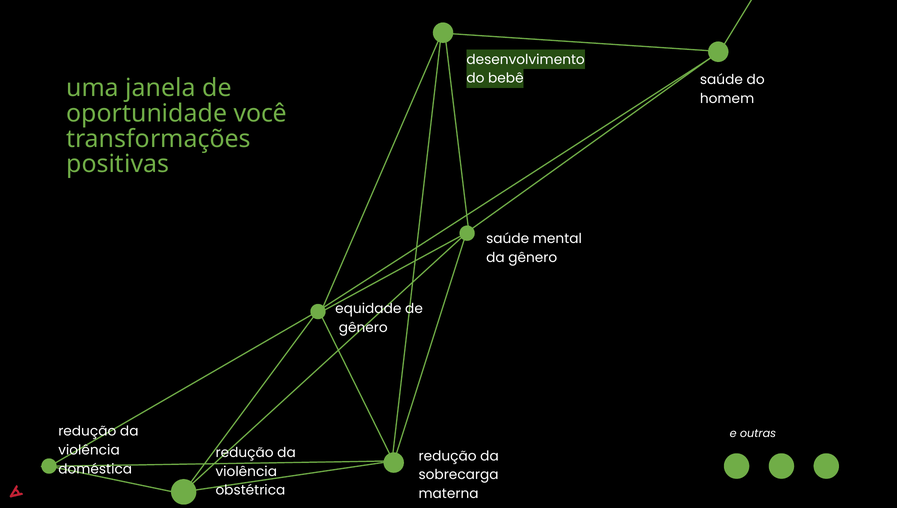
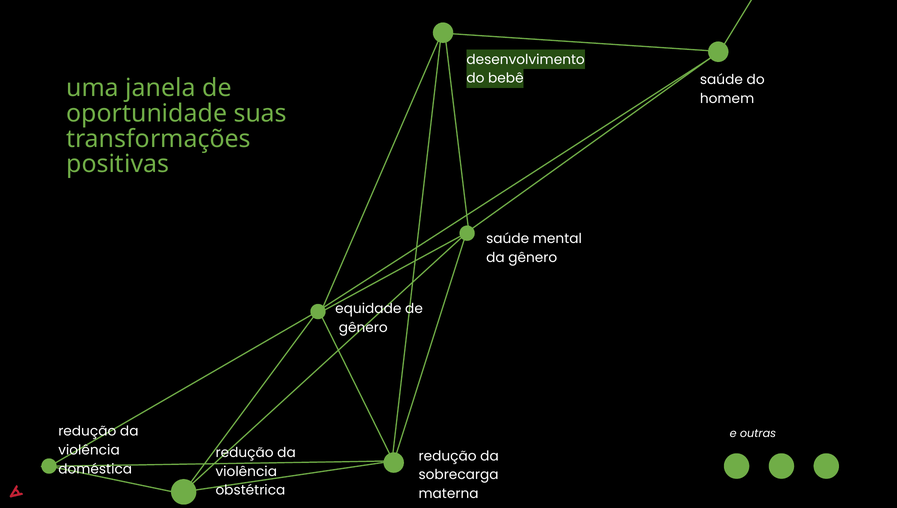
você: você -> suas (260, 113)
